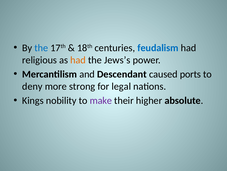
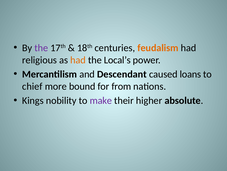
the colour: blue -> purple (41, 48)
feudalism colour: blue -> orange (158, 48)
Jews’s: Jews’s -> Local’s (117, 60)
ports: ports -> loans (190, 74)
deny: deny -> chief (32, 86)
strong: strong -> bound (82, 86)
legal: legal -> from (121, 86)
